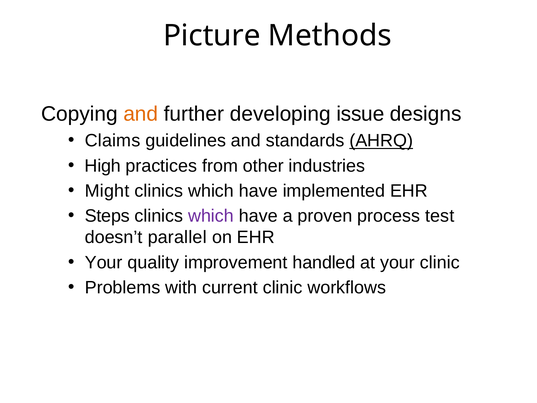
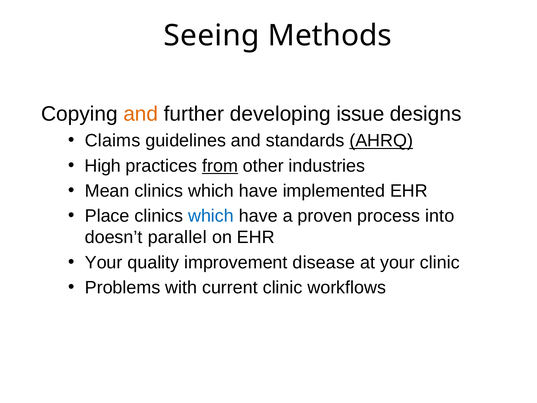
Picture: Picture -> Seeing (212, 36)
from underline: none -> present (220, 166)
Might: Might -> Mean (107, 191)
Steps: Steps -> Place (107, 216)
which colour: purple -> blue (211, 216)
test: test -> into (440, 216)
handled: handled -> disease (324, 262)
